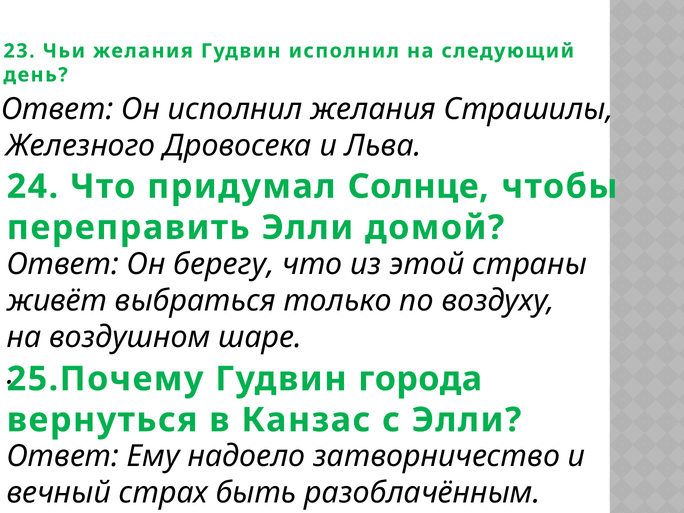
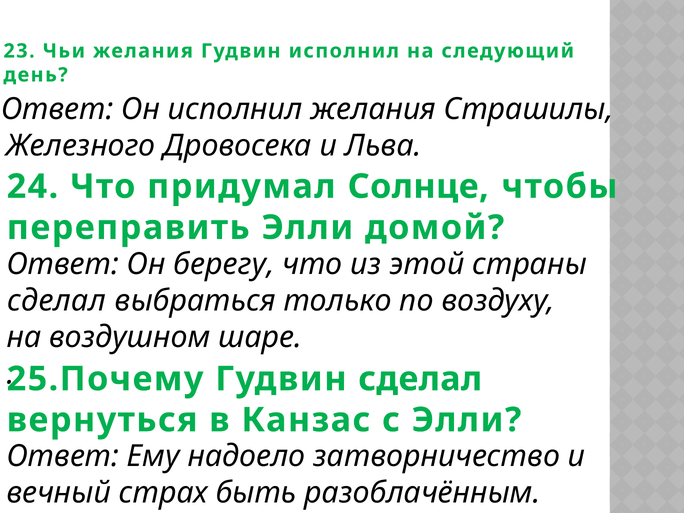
живёт: живёт -> сделал (57, 301)
Гудвин города: города -> сделал (420, 379)
